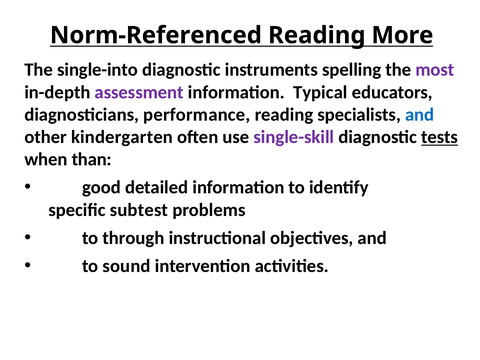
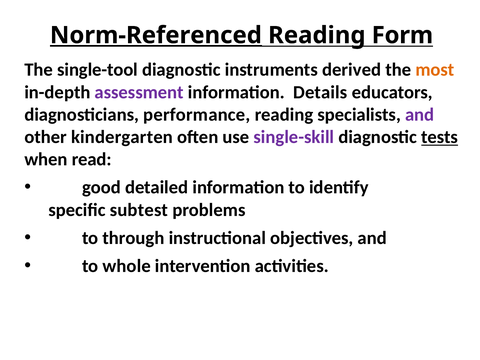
Norm-Referenced underline: none -> present (156, 35)
More: More -> Form (402, 35)
single-into: single-into -> single-tool (98, 70)
spelling: spelling -> derived (352, 70)
most colour: purple -> orange (435, 70)
Typical: Typical -> Details (320, 92)
and colour: blue -> purple (420, 115)
than: than -> read (92, 159)
sound: sound -> whole (127, 266)
